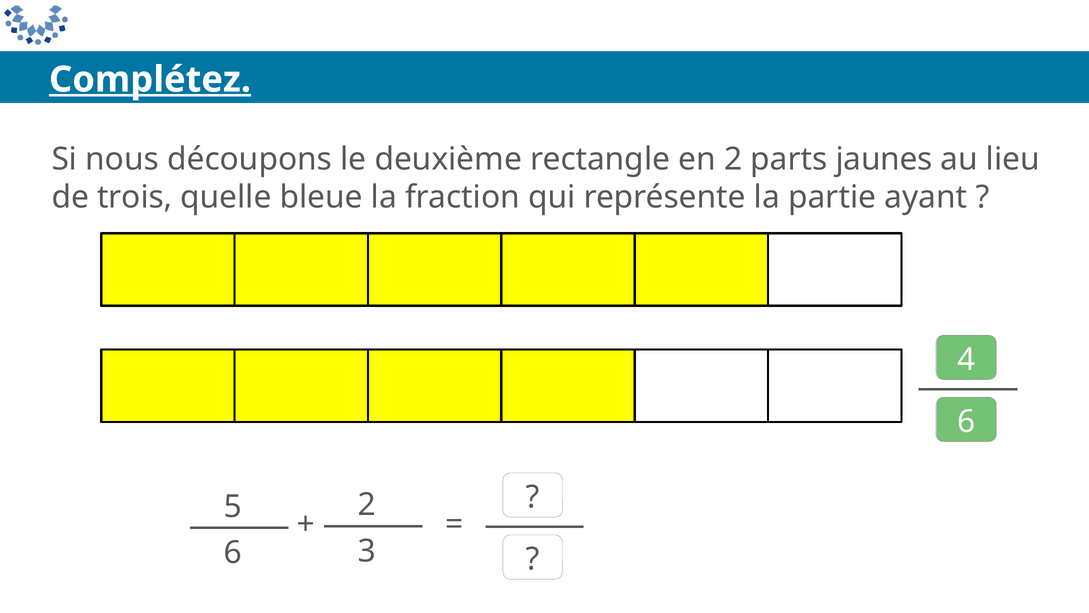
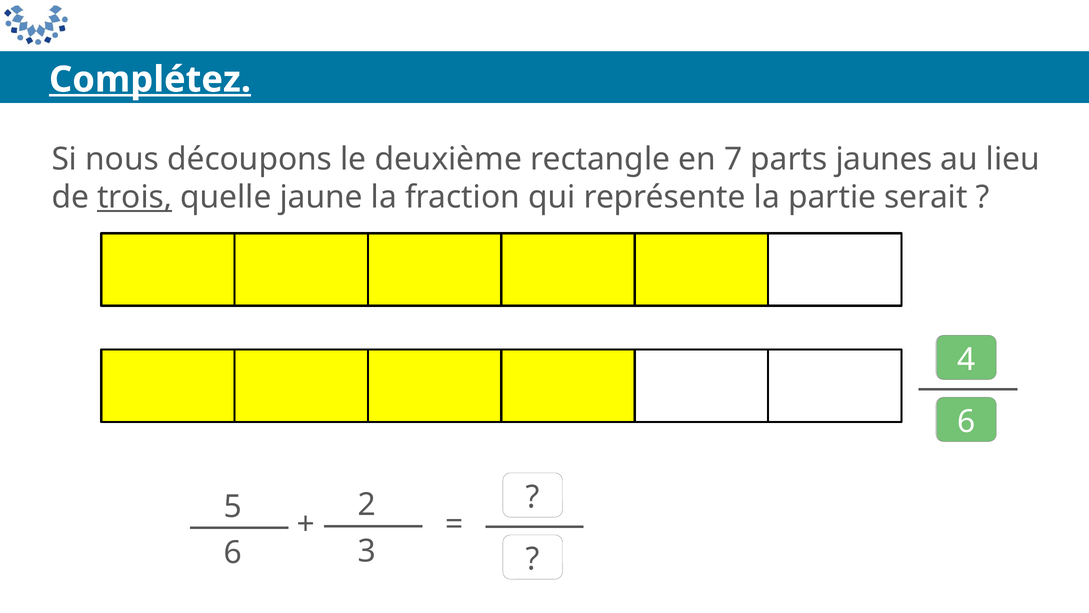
en 2: 2 -> 7 (733, 159)
trois underline: none -> present (135, 197)
bleue: bleue -> jaune (321, 197)
ayant: ayant -> serait (926, 197)
